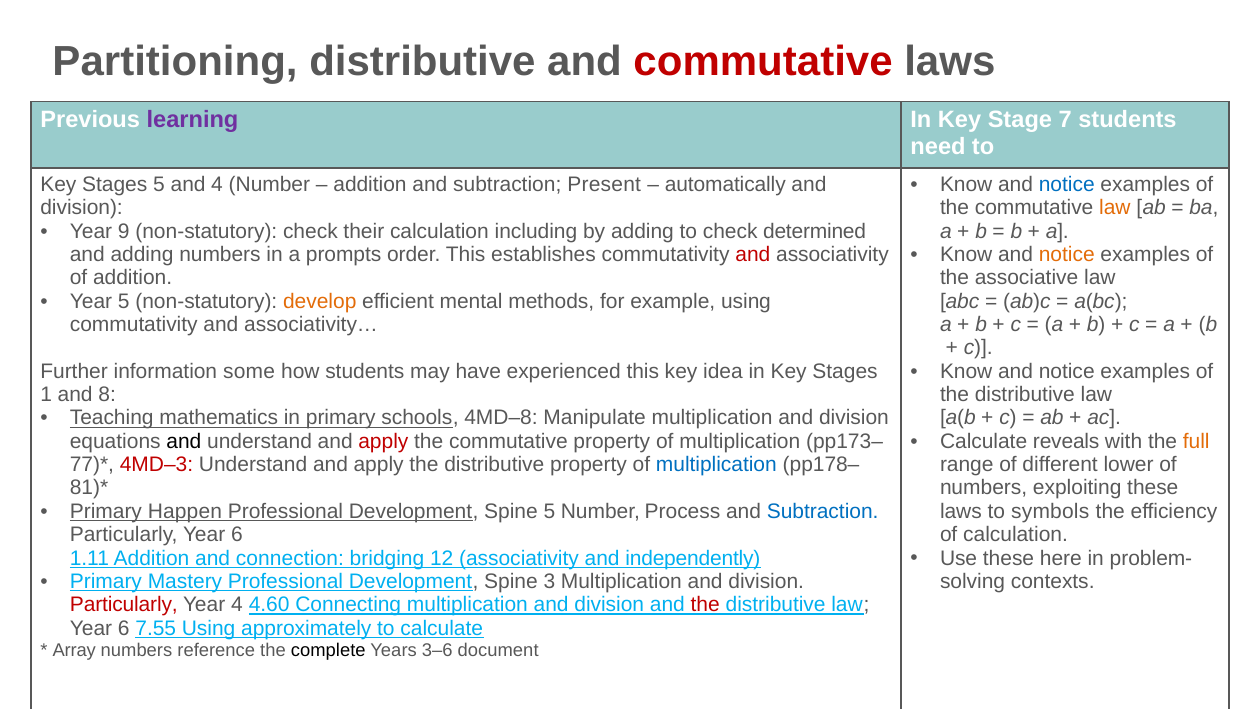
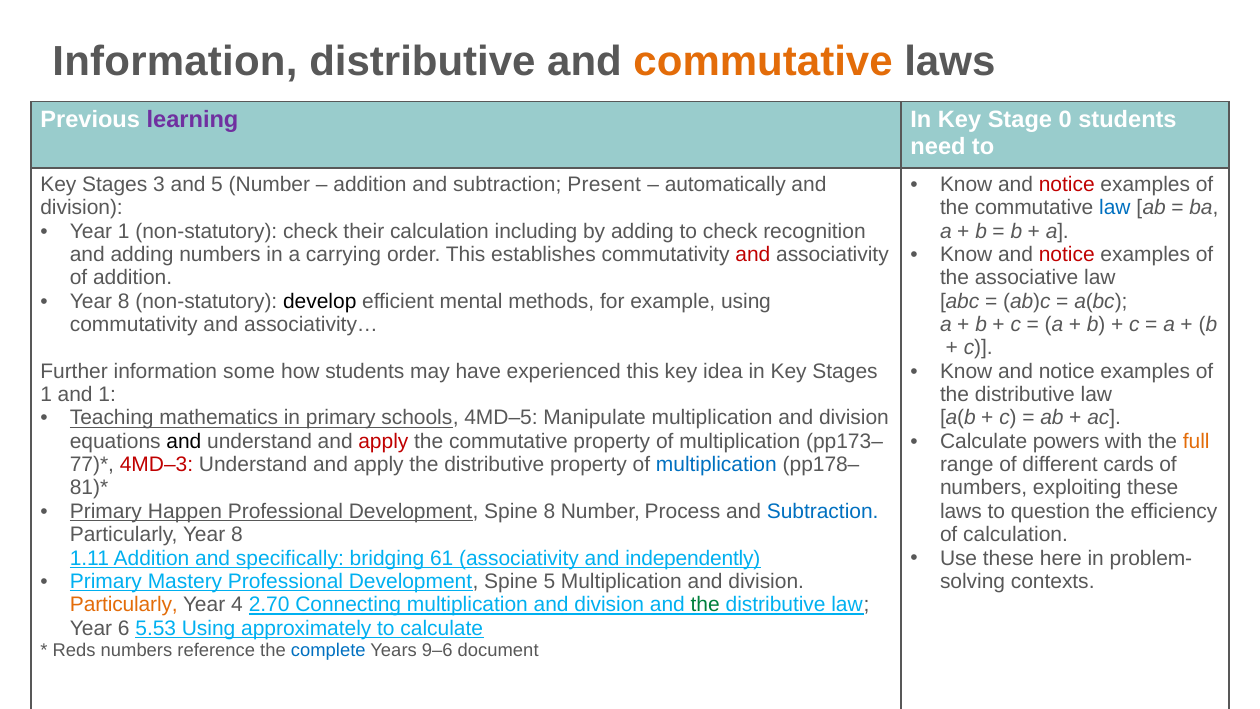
Partitioning: Partitioning -> Information (175, 61)
commutative colour: red -> orange (763, 61)
7: 7 -> 0 (1065, 120)
Stages 5: 5 -> 3 (159, 185)
and 4: 4 -> 5 (217, 185)
notice colour: blue -> red (1067, 185)
law colour: orange -> blue (1115, 208)
Year 9: 9 -> 1 (124, 231)
determined: determined -> recognition (814, 231)
notice colour: orange -> red (1067, 255)
prompts: prompts -> carrying (344, 255)
5: 5 -> 8 (124, 301)
develop colour: orange -> black (320, 301)
and 8: 8 -> 1 (107, 395)
4MD–8: 4MD–8 -> 4MD–5 (501, 418)
reveals: reveals -> powers (1066, 441)
lower: lower -> cards (1129, 465)
Spine 5: 5 -> 8 (549, 511)
symbols: symbols -> question (1050, 511)
Particularly Year 6: 6 -> 8 (237, 535)
connection: connection -> specifically (290, 558)
12: 12 -> 61 (442, 558)
Spine 3: 3 -> 5 (549, 581)
Particularly colour: red -> orange (124, 605)
4.60: 4.60 -> 2.70 (269, 605)
the colour: red -> green (705, 605)
7.55: 7.55 -> 5.53 (156, 628)
Array: Array -> Reds (74, 650)
complete colour: black -> blue (328, 650)
3–6: 3–6 -> 9–6 (437, 650)
